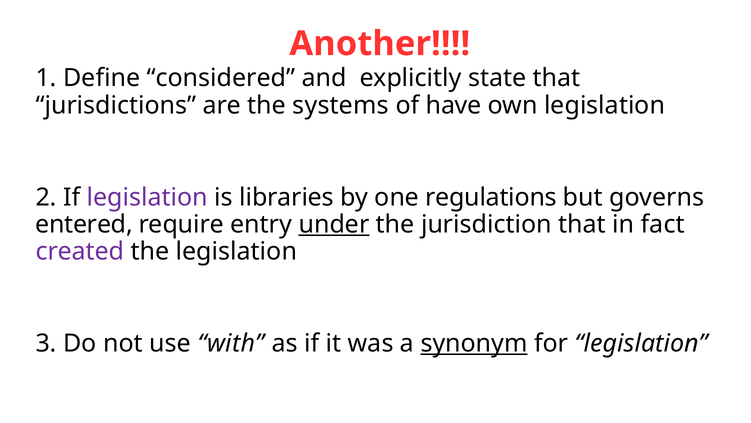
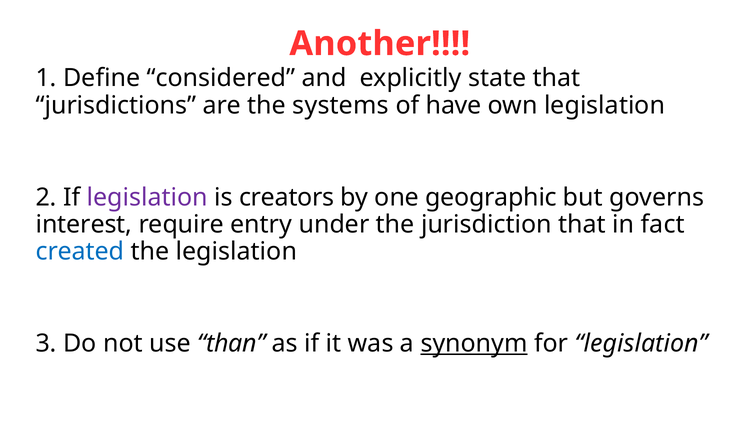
libraries: libraries -> creators (287, 197)
regulations: regulations -> geographic (491, 197)
entered: entered -> interest (84, 224)
under underline: present -> none (334, 224)
created colour: purple -> blue (80, 251)
with: with -> than (231, 343)
